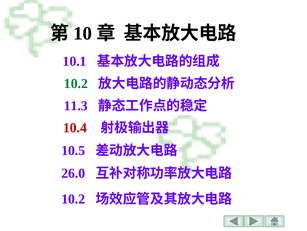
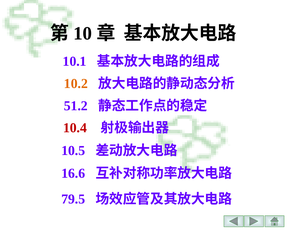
10.2 colour: green -> orange (76, 83)
11.3: 11.3 -> 51.2 (76, 105)
26.0: 26.0 -> 16.6 (73, 173)
10.2: 10.2 -> 79.5 (73, 198)
